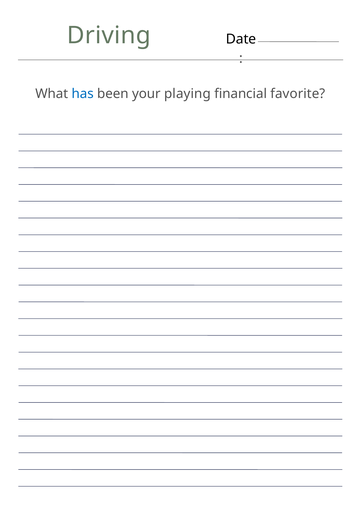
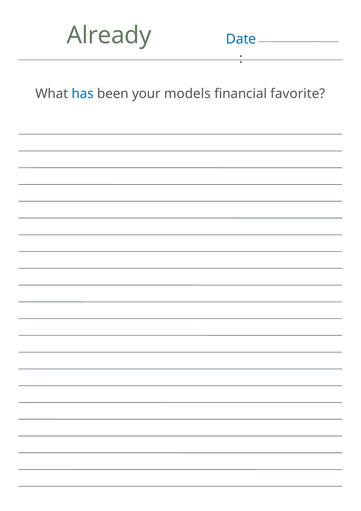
Driving: Driving -> Already (109, 35)
Date colour: black -> blue (241, 39)
playing: playing -> models (187, 94)
